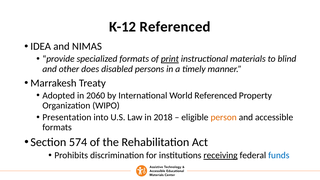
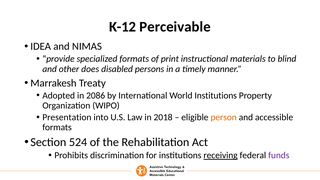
K-12 Referenced: Referenced -> Perceivable (175, 27)
print underline: present -> none (170, 59)
2060: 2060 -> 2086 (96, 96)
World Referenced: Referenced -> Institutions (216, 96)
574: 574 -> 524 (78, 142)
funds colour: blue -> purple (279, 155)
